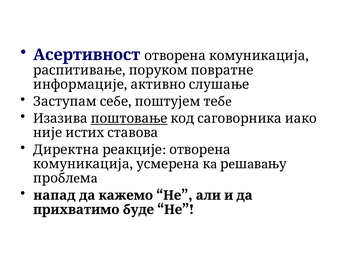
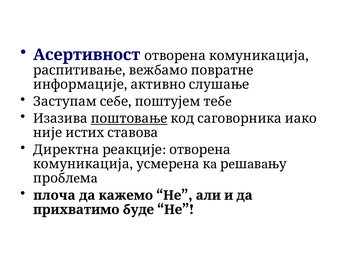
поруком: поруком -> вежбамо (158, 70)
напад: напад -> плоча (54, 195)
